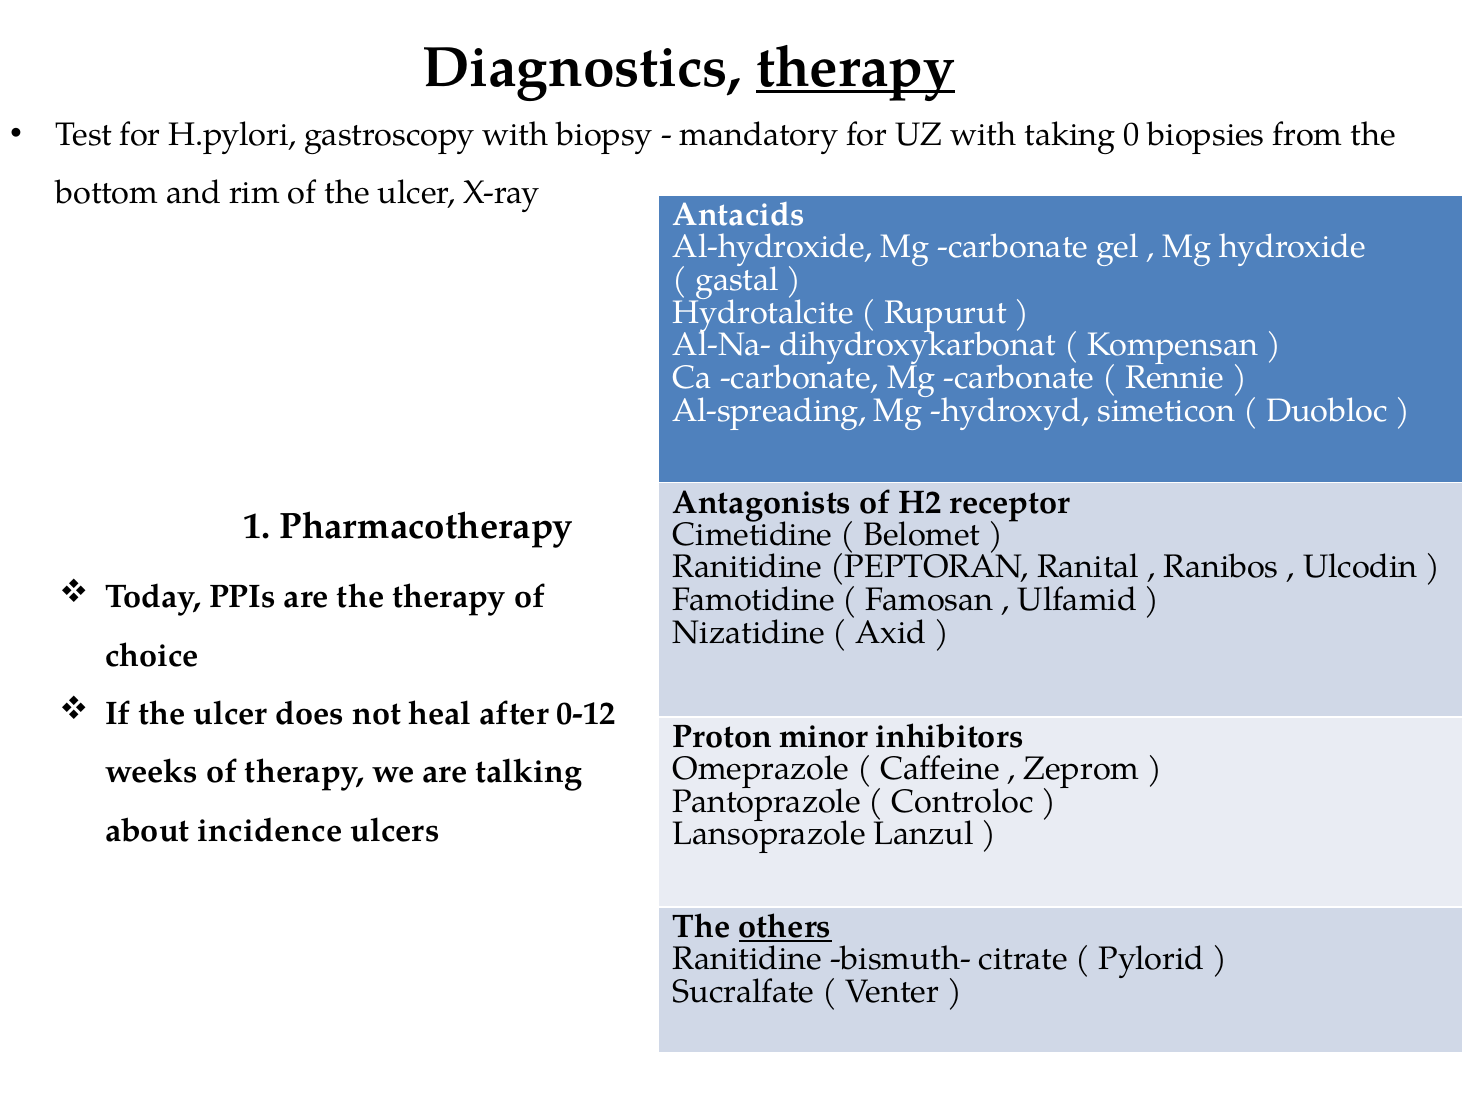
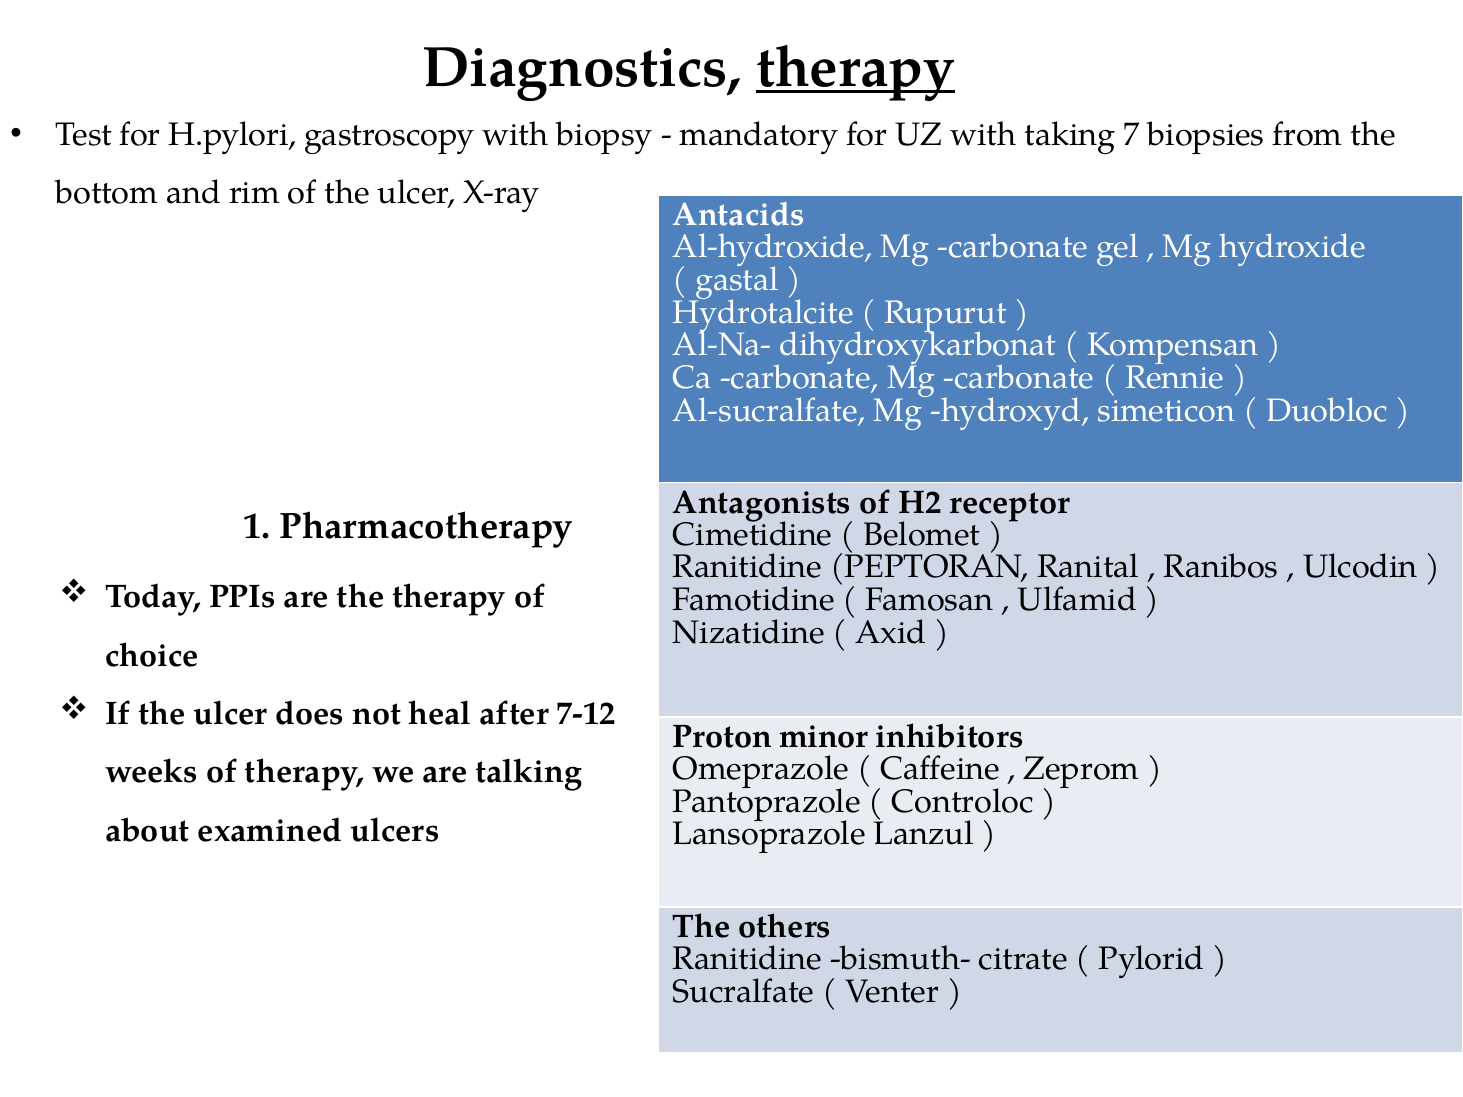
0: 0 -> 7 (1132, 134)
Al-spreading: Al-spreading -> Al-sucralfate (769, 411)
0-12: 0-12 -> 7-12 (586, 714)
incidence: incidence -> examined (270, 831)
others underline: present -> none (785, 927)
